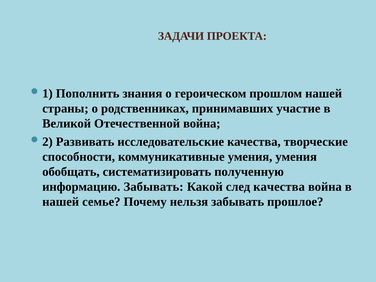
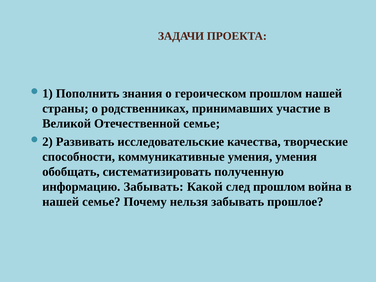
Отечественной война: война -> семье (202, 123)
след качества: качества -> прошлом (279, 187)
